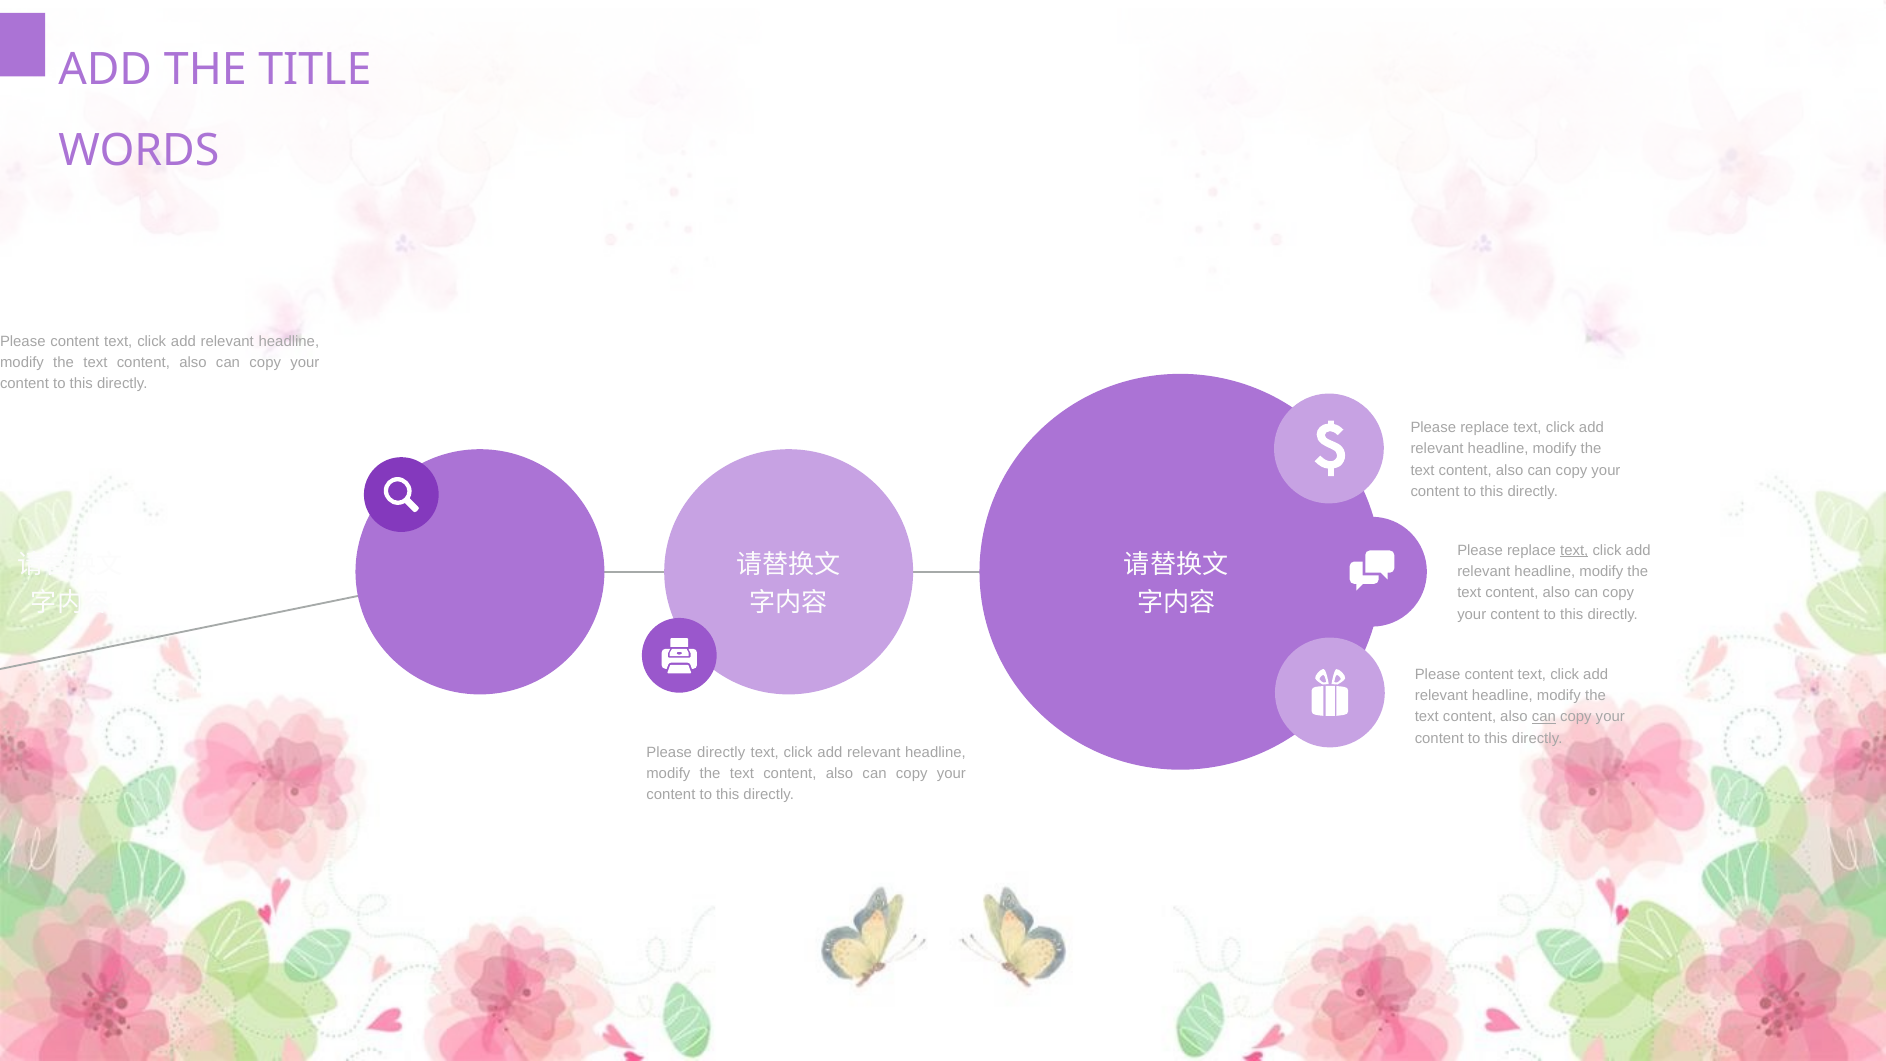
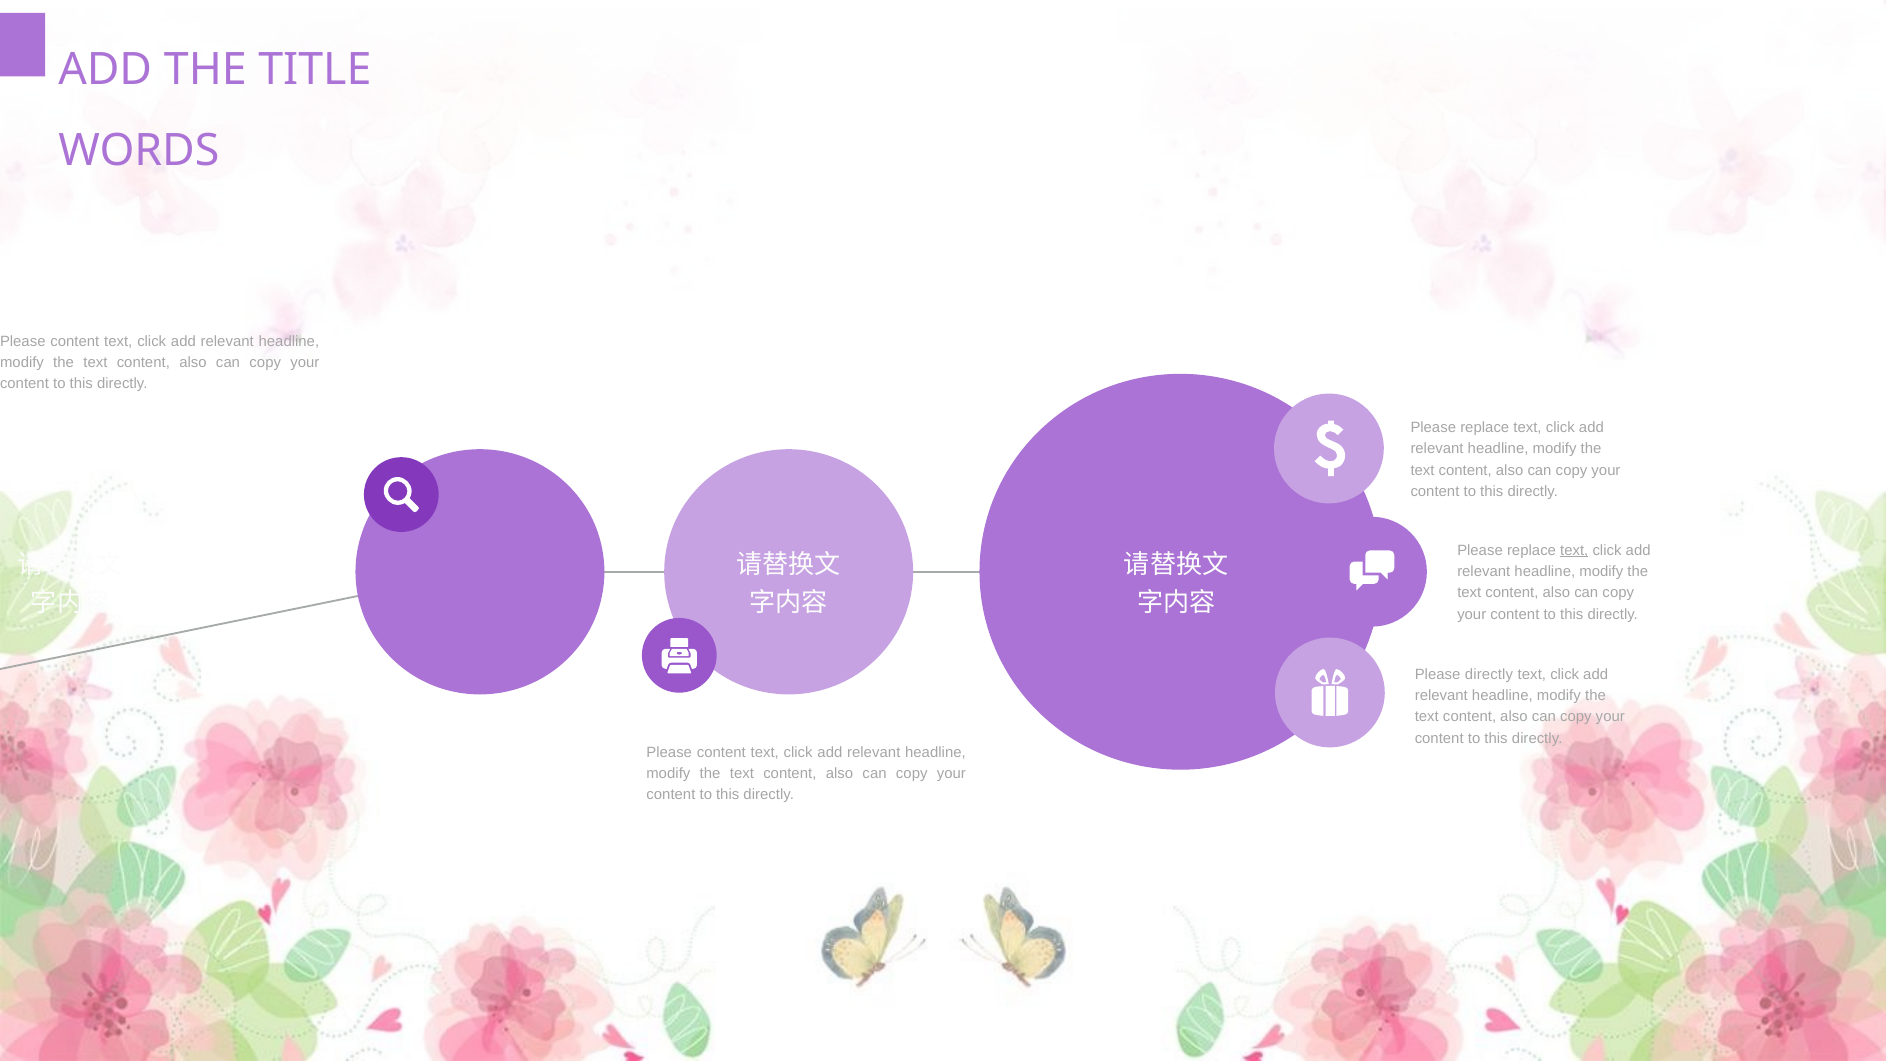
content: content -> directly (1489, 674)
can underline: present -> none (1544, 717)
directly: directly -> content (721, 752)
